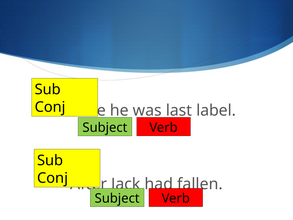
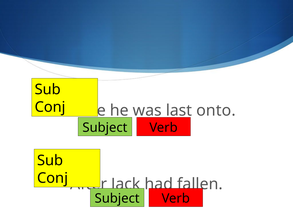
label: label -> onto (216, 110)
